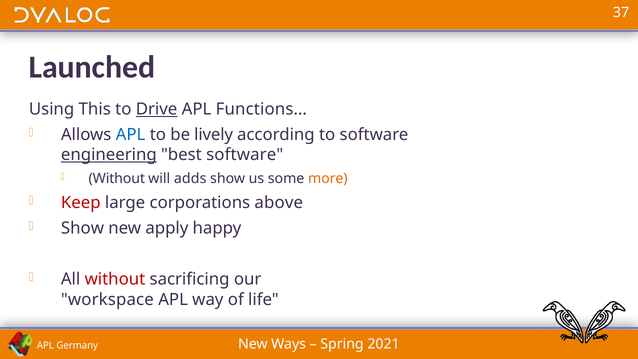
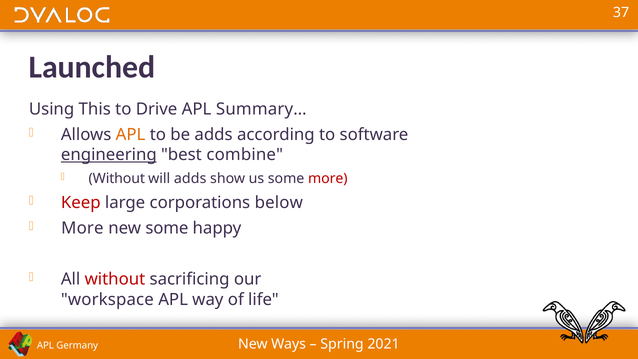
Drive underline: present -> none (157, 109)
Functions…: Functions… -> Summary… (261, 109)
APL colour: blue -> orange (131, 135)
be lively: lively -> adds (214, 135)
best software: software -> combine (245, 155)
more colour: orange -> red (328, 179)
above: above -> below (279, 203)
Show: Show -> More (82, 228)
new apply: apply -> some (167, 228)
